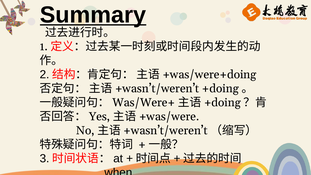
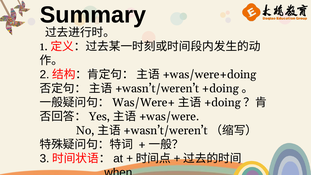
Summary underline: present -> none (93, 15)
